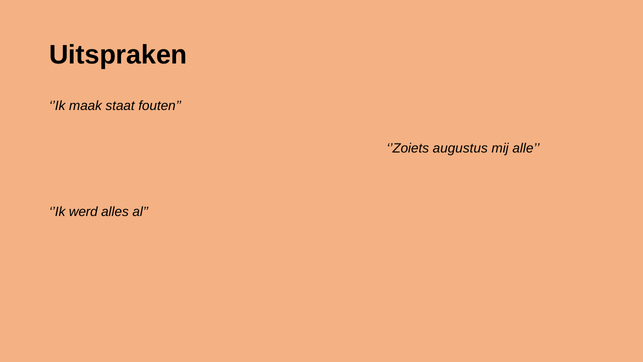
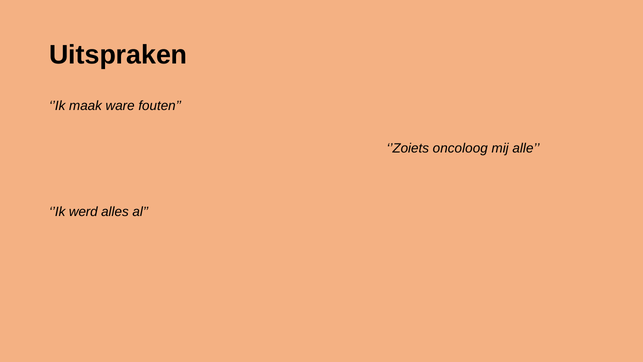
staat: staat -> ware (120, 106)
augustus: augustus -> oncoloog (460, 148)
